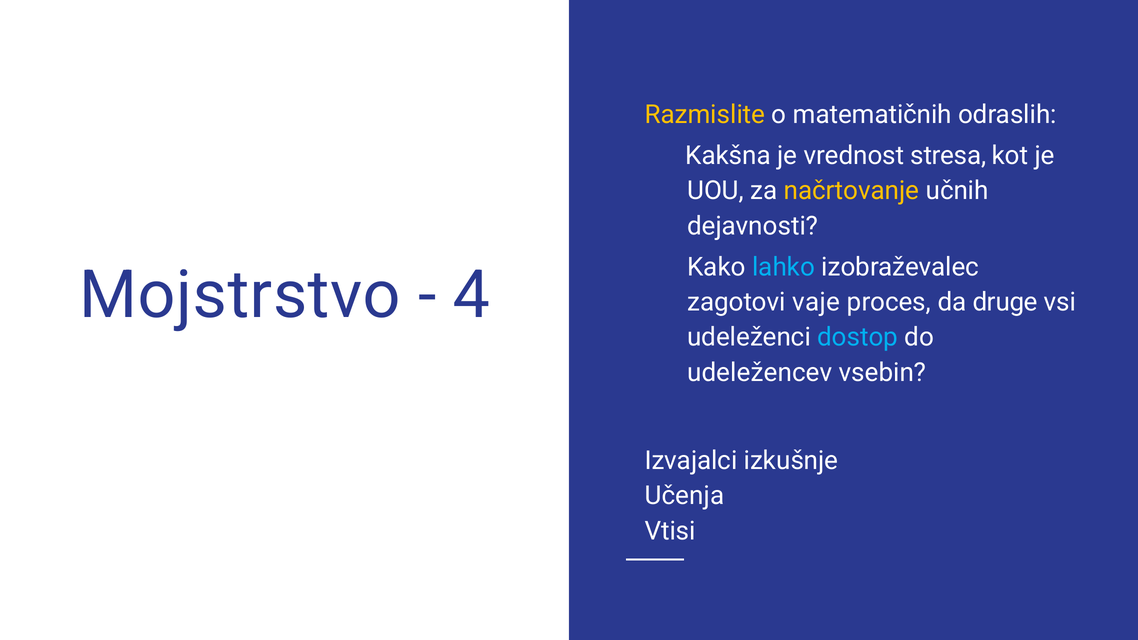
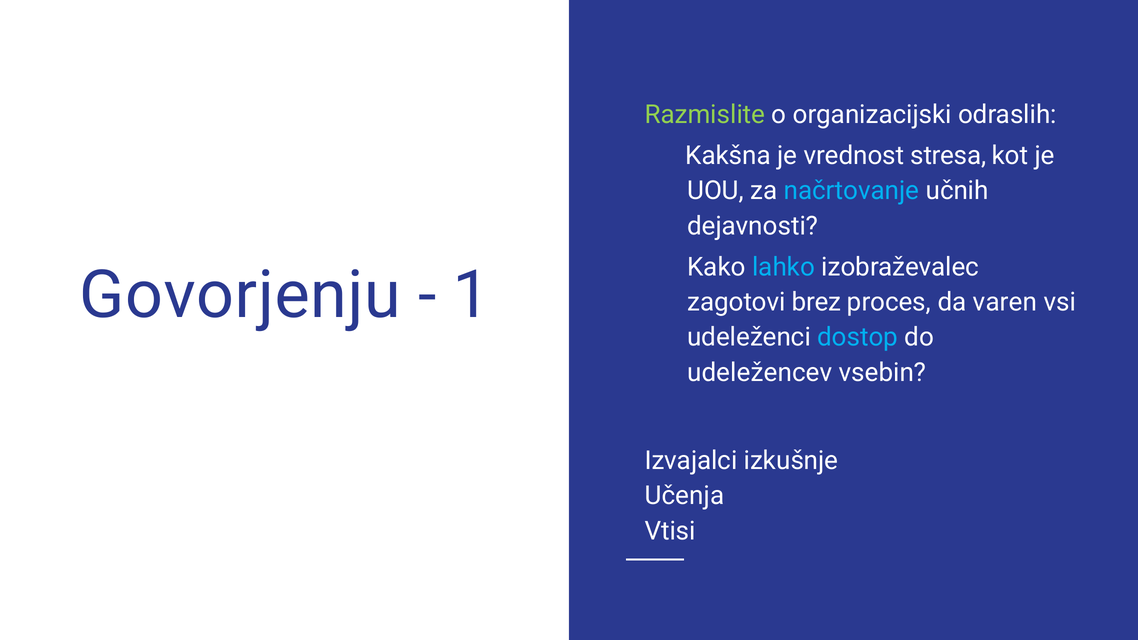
Razmislite colour: yellow -> light green (705, 115)
matematičnih: matematičnih -> organizacijski (872, 115)
načrtovanje colour: yellow -> light blue (852, 191)
Mojstrstvo: Mojstrstvo -> Govorjenju (240, 295)
4: 4 -> 1 (472, 295)
vaje: vaje -> brez (816, 302)
druge: druge -> varen (1005, 302)
